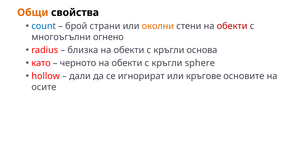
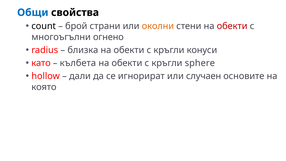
Общи colour: orange -> blue (33, 13)
count colour: blue -> black (44, 26)
основа: основа -> конуси (202, 50)
черното: черното -> кълбета (78, 63)
кръгове: кръгове -> случаен (204, 76)
осите: осите -> която (44, 87)
